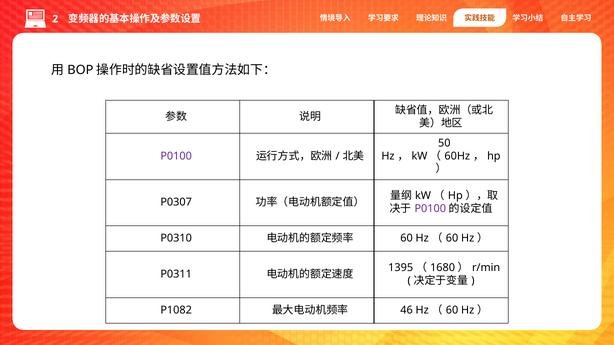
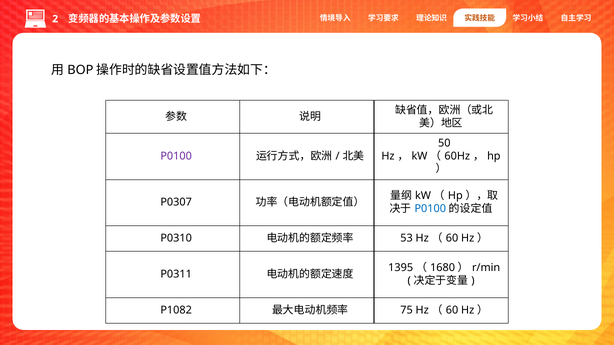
P0100 colour: purple -> blue (430, 209)
60: 60 -> 53 (407, 238)
46: 46 -> 75 (407, 310)
